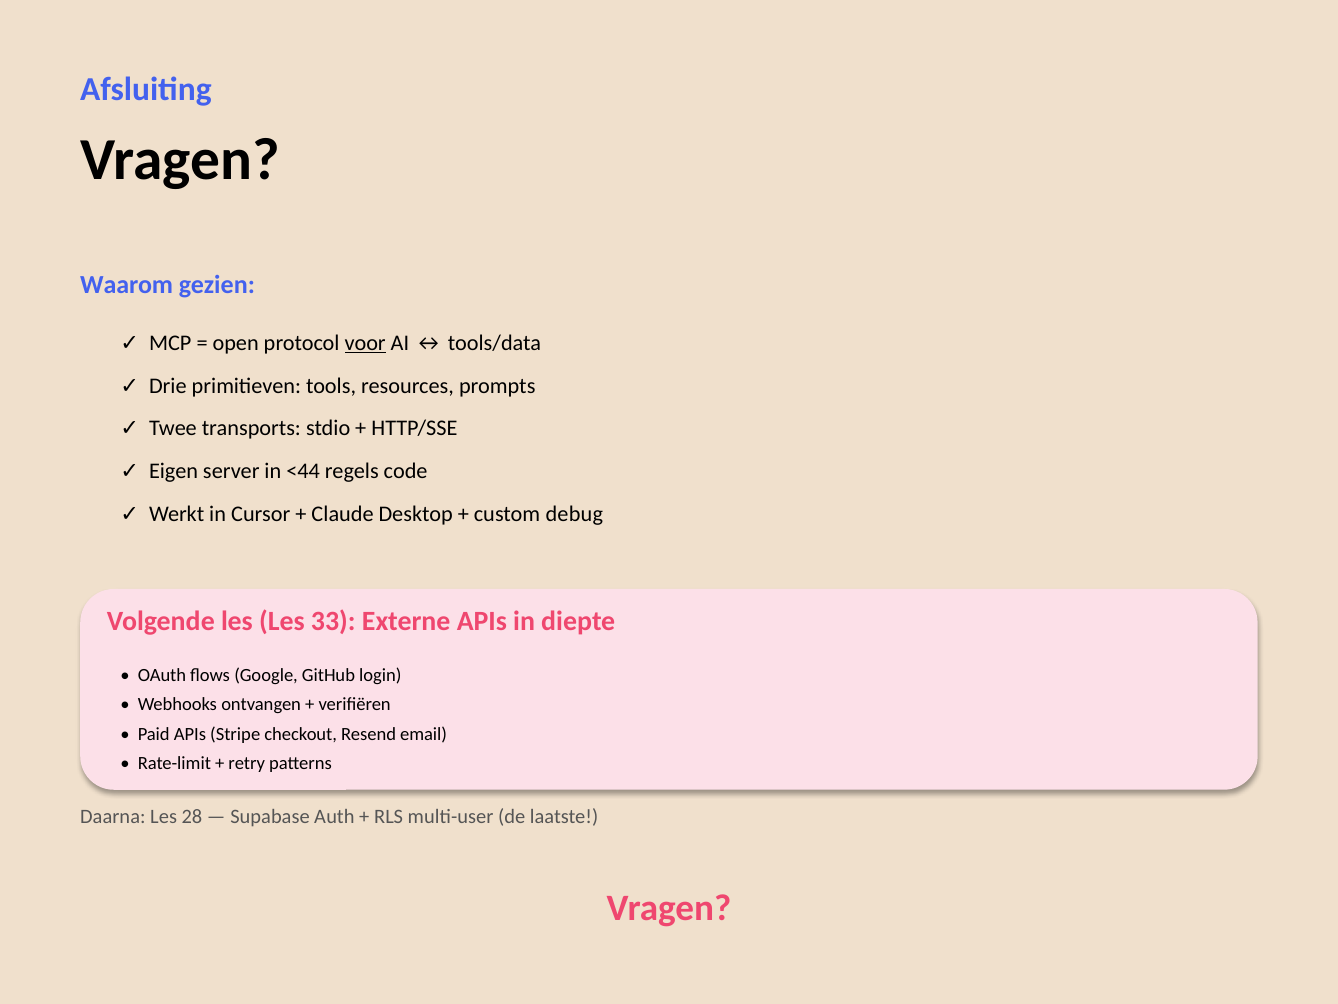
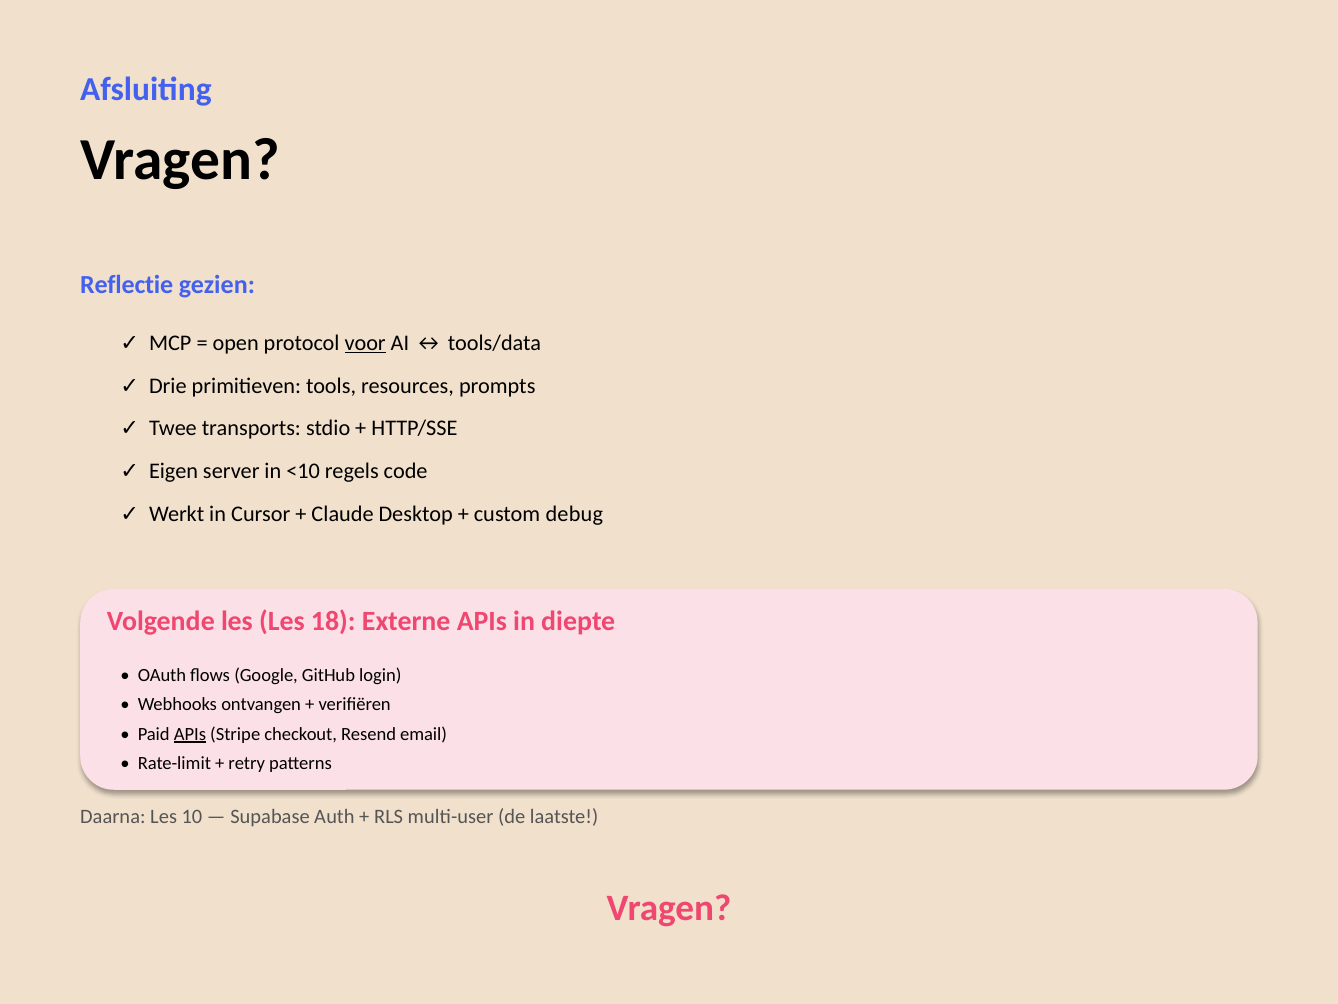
Waarom: Waarom -> Reflectie (127, 285)
<44: <44 -> <10 (303, 471)
33: 33 -> 18 (333, 621)
APIs underline: none -> present (190, 734)
28: 28 -> 10 (192, 816)
